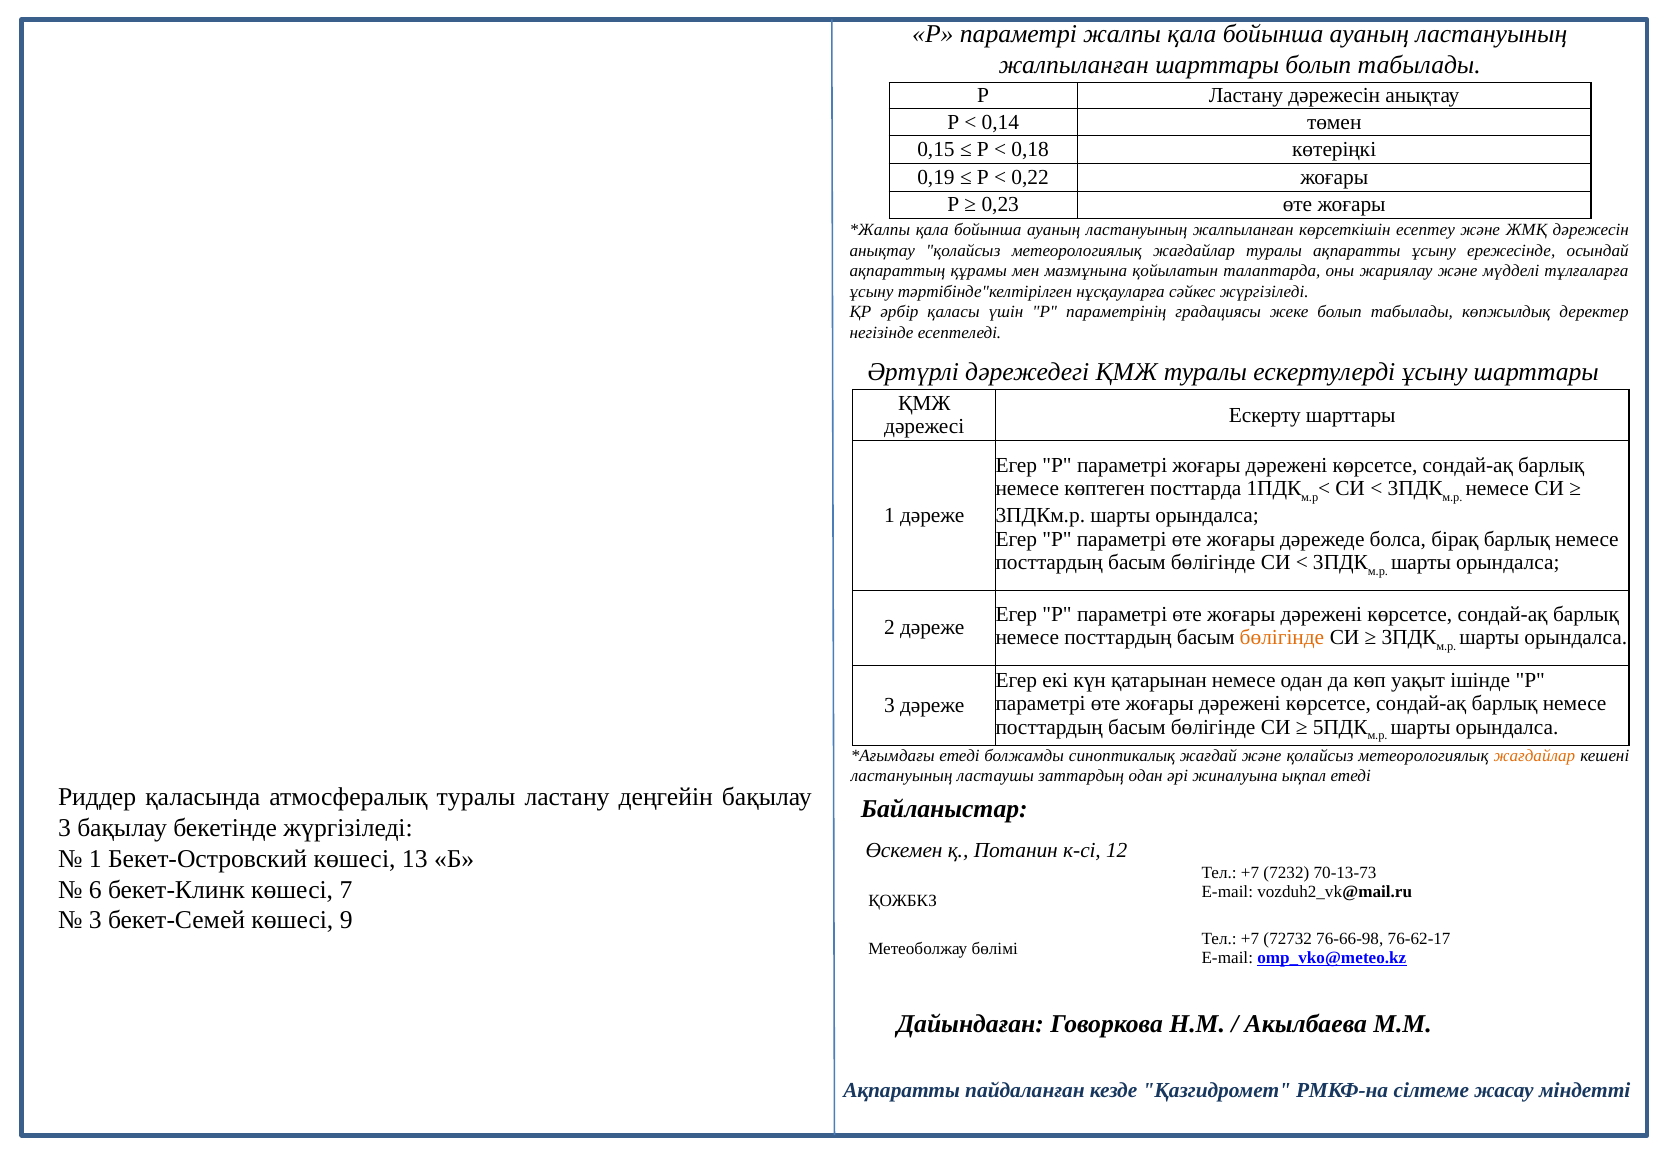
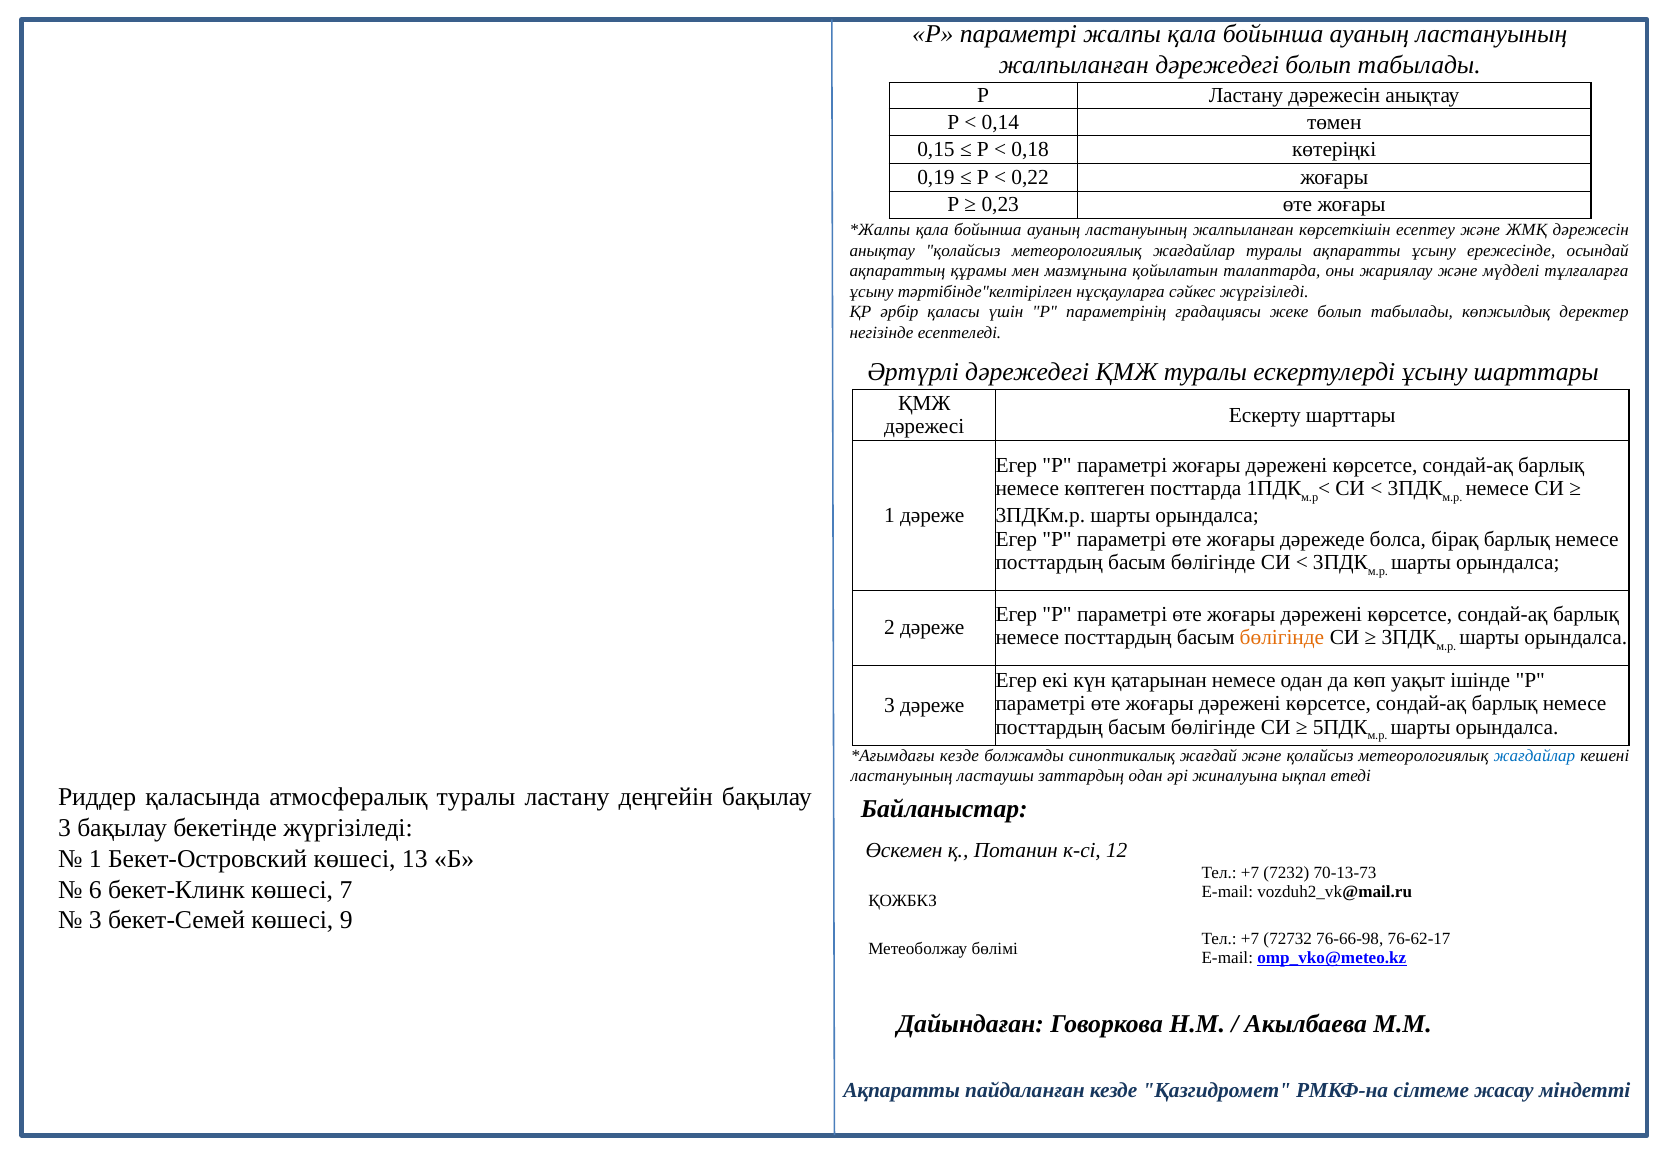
жалпыланған шарттары: шарттары -> дәрежедегі (1217, 65)
етеді: етеді -> кезде (959, 756)
жағдайлар colour: orange -> blue (1534, 756)
